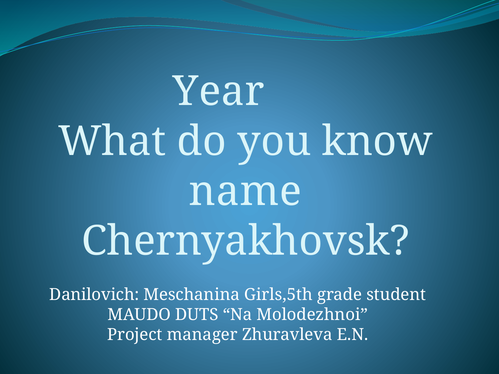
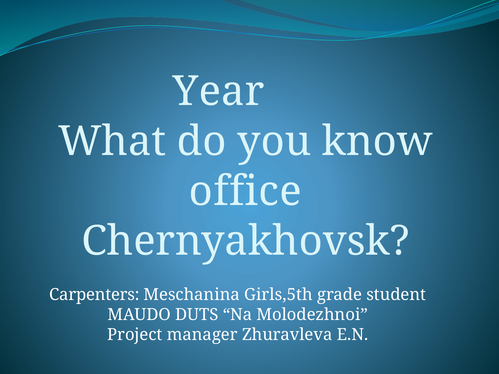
name: name -> office (245, 191)
Danilovich: Danilovich -> Carpenters (94, 295)
